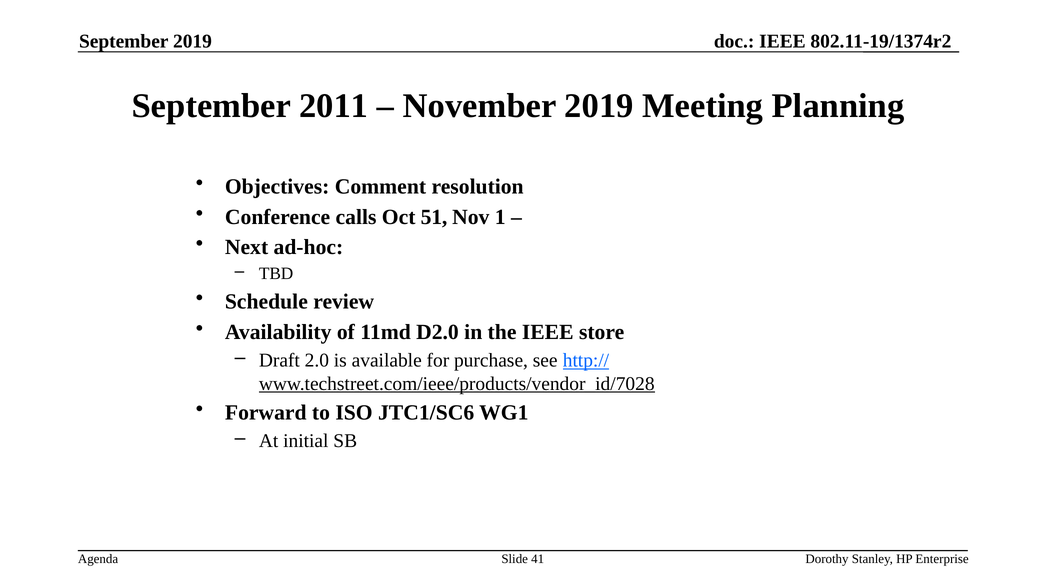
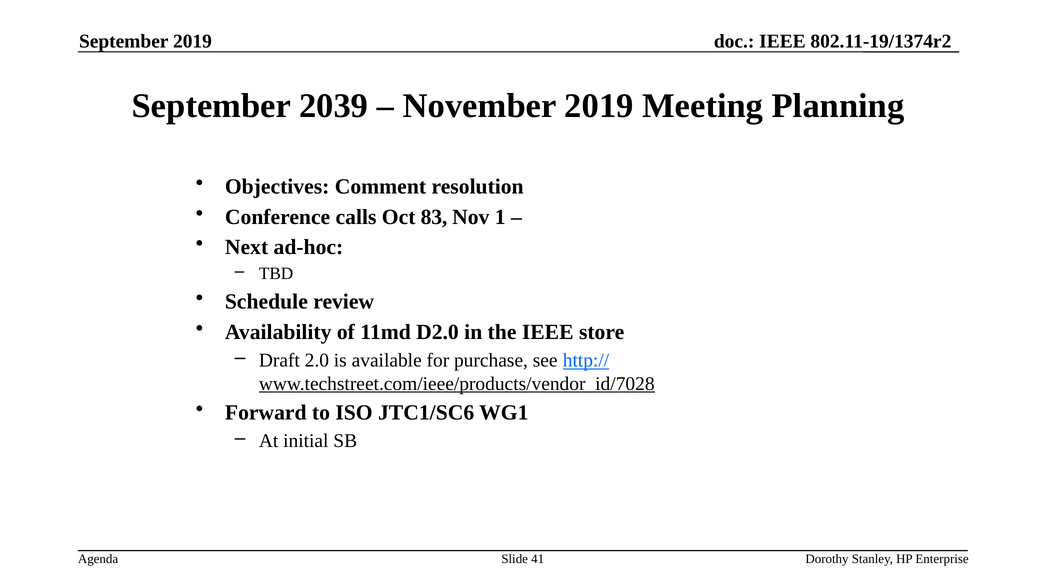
2011: 2011 -> 2039 (334, 106)
51: 51 -> 83 (434, 217)
